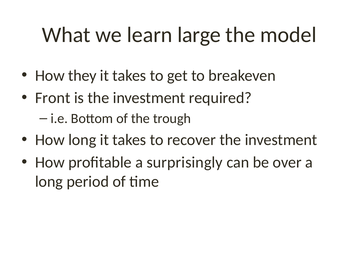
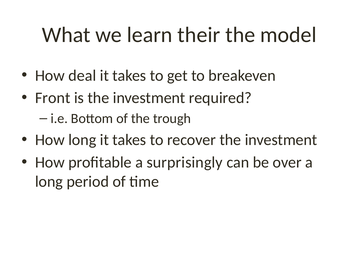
large: large -> their (199, 35)
they: they -> deal (82, 75)
